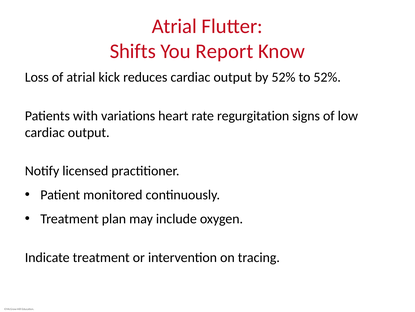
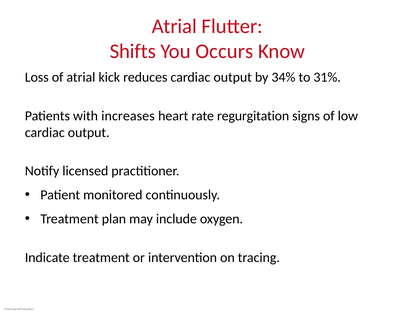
Report: Report -> Occurs (224, 51)
by 52%: 52% -> 34% (283, 77)
to 52%: 52% -> 31% (327, 77)
variations: variations -> increases (128, 116)
